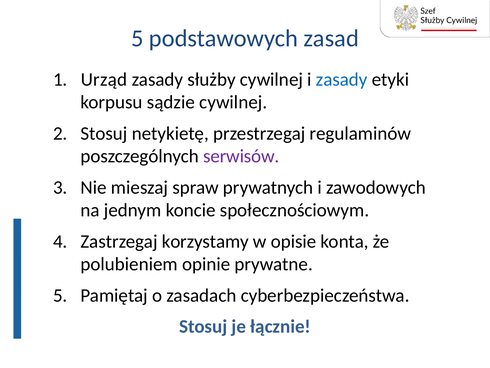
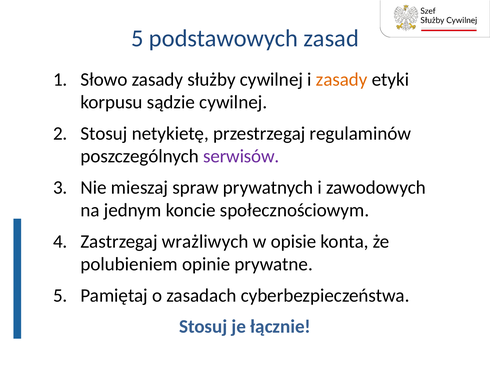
Urząd: Urząd -> Słowo (104, 79)
zasady colour: blue -> orange (342, 79)
korzystamy: korzystamy -> wrażliwych (205, 241)
